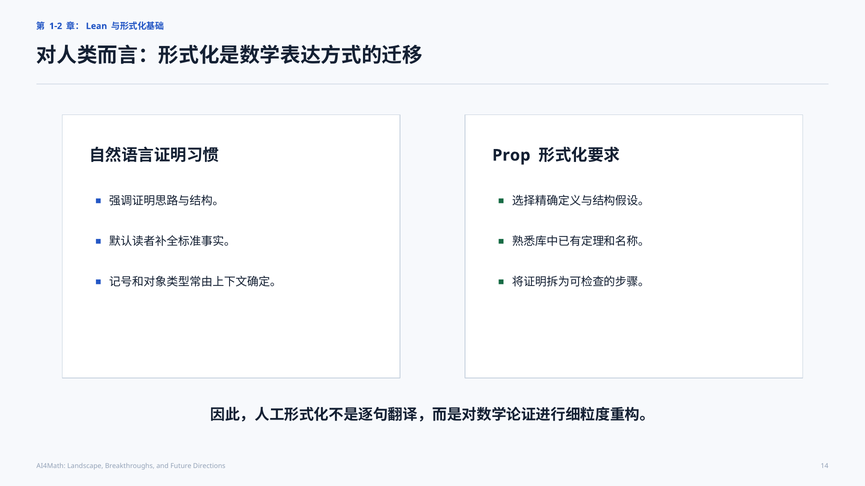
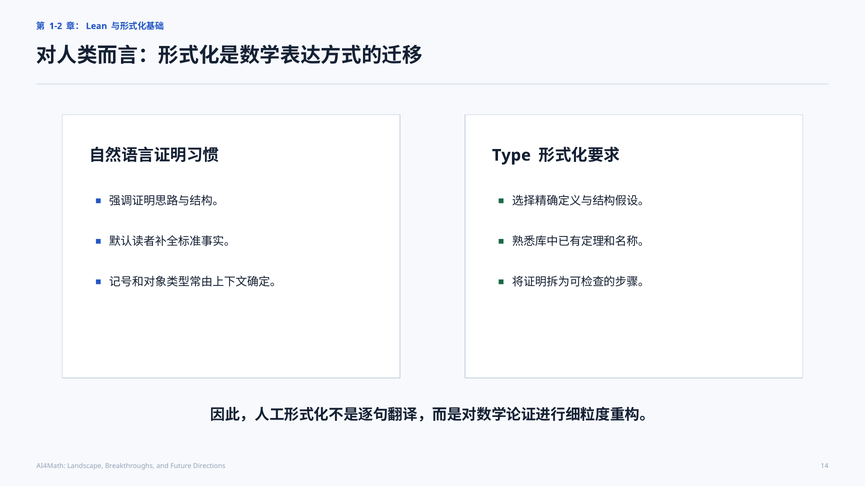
Prop: Prop -> Type (511, 155)
